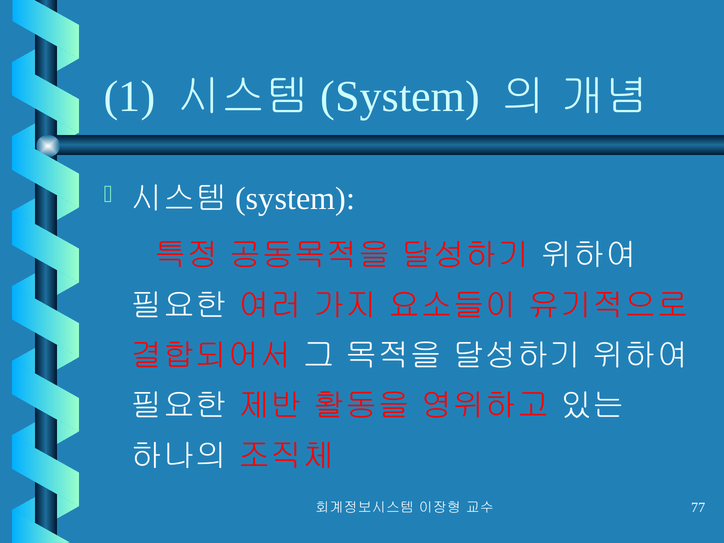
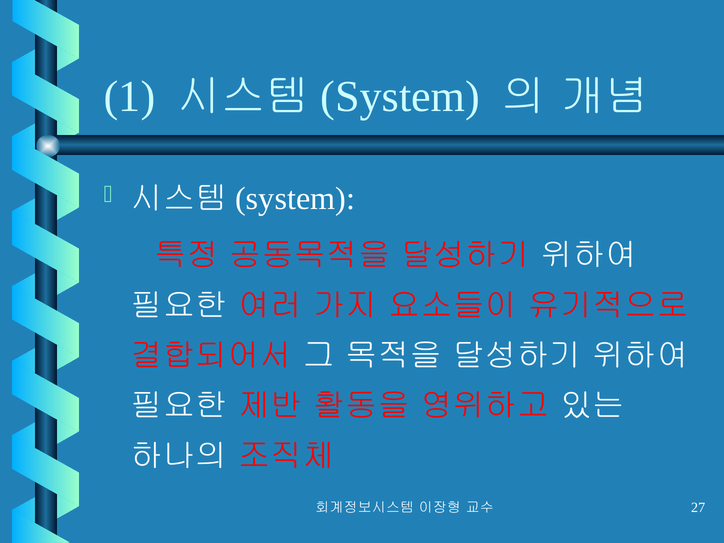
77: 77 -> 27 (698, 508)
